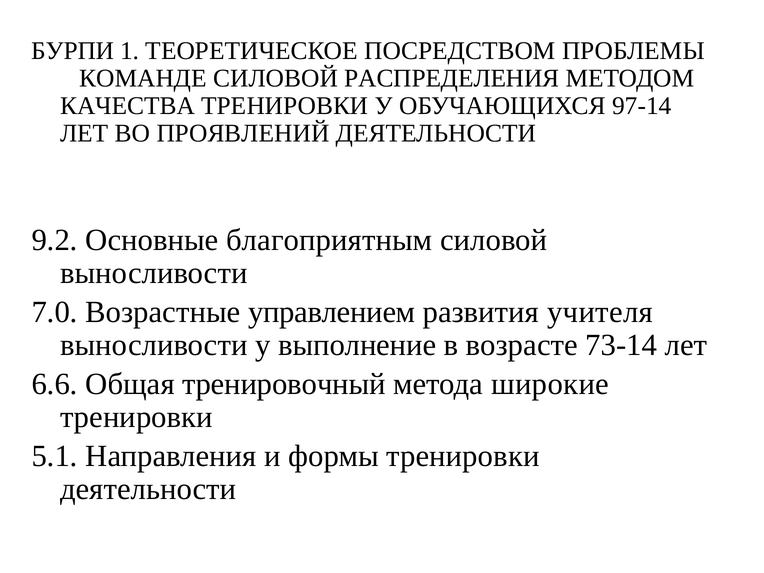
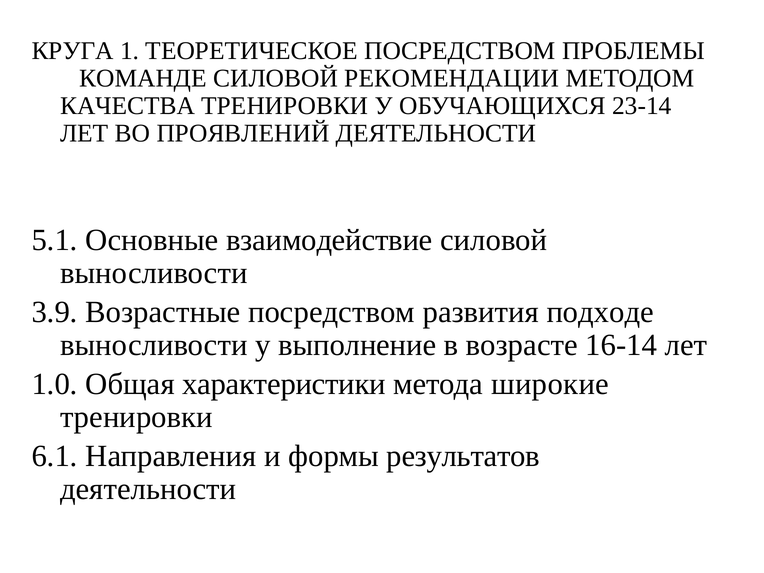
БУРПИ: БУРПИ -> КРУГА (73, 51)
РАСПРЕДЕЛЕНИЯ: РАСПРЕДЕЛЕНИЯ -> РЕКОМЕНДАЦИИ (452, 78)
97-14: 97-14 -> 23-14 (642, 106)
9.2: 9.2 -> 5.1 (55, 240)
благоприятным: благоприятным -> взаимодействие (329, 240)
7.0: 7.0 -> 3.9 (55, 312)
Возрастные управлением: управлением -> посредством (332, 312)
учителя: учителя -> подходе (600, 312)
73-14: 73-14 -> 16-14 (621, 345)
6.6: 6.6 -> 1.0 (55, 384)
тренировочный: тренировочный -> характеристики (284, 384)
5.1: 5.1 -> 6.1 (55, 456)
формы тренировки: тренировки -> результатов (463, 456)
